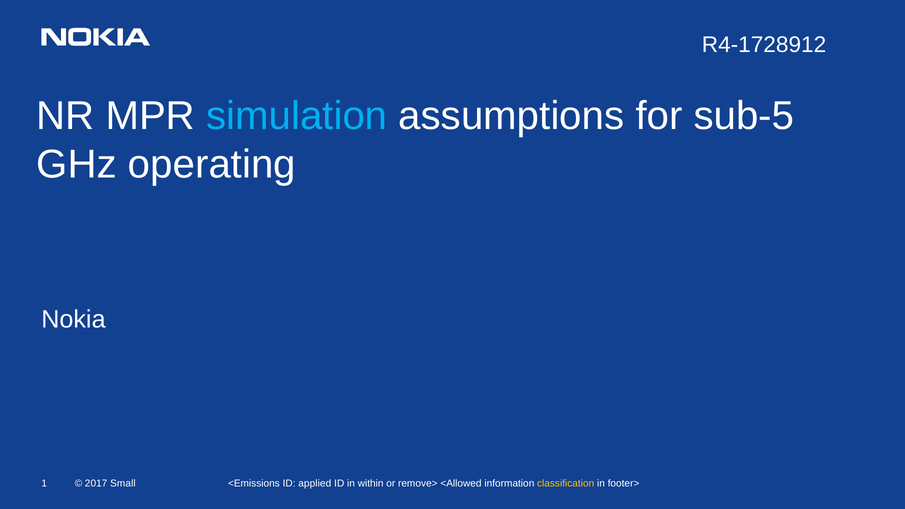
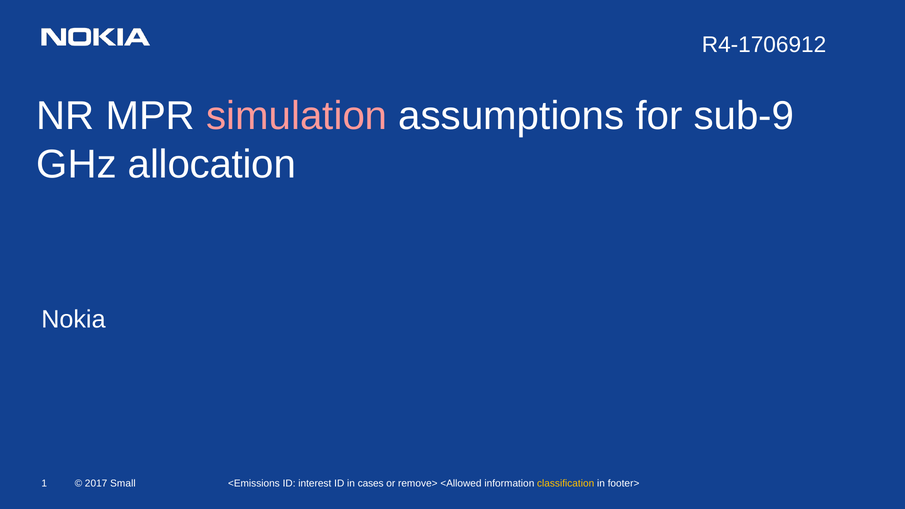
R4-1728912: R4-1728912 -> R4-1706912 (764, 45)
simulation colour: light blue -> pink (297, 116)
sub-5: sub-5 -> sub-9 (744, 116)
operating: operating -> allocation (212, 164)
applied: applied -> interest (315, 483)
within: within -> cases (371, 483)
